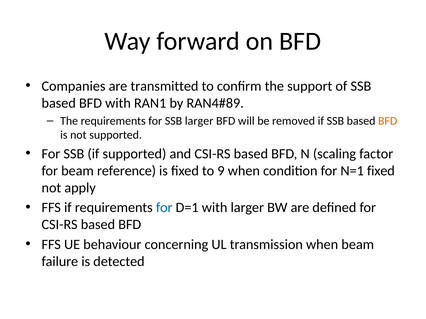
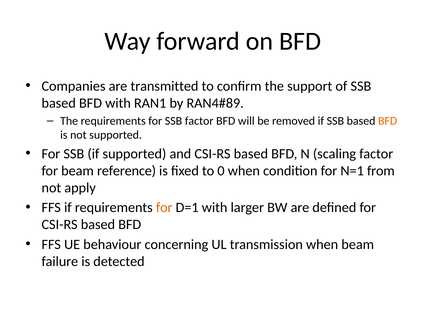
SSB larger: larger -> factor (199, 121)
9: 9 -> 0 (221, 171)
N=1 fixed: fixed -> from (381, 171)
for colour: blue -> orange (164, 208)
